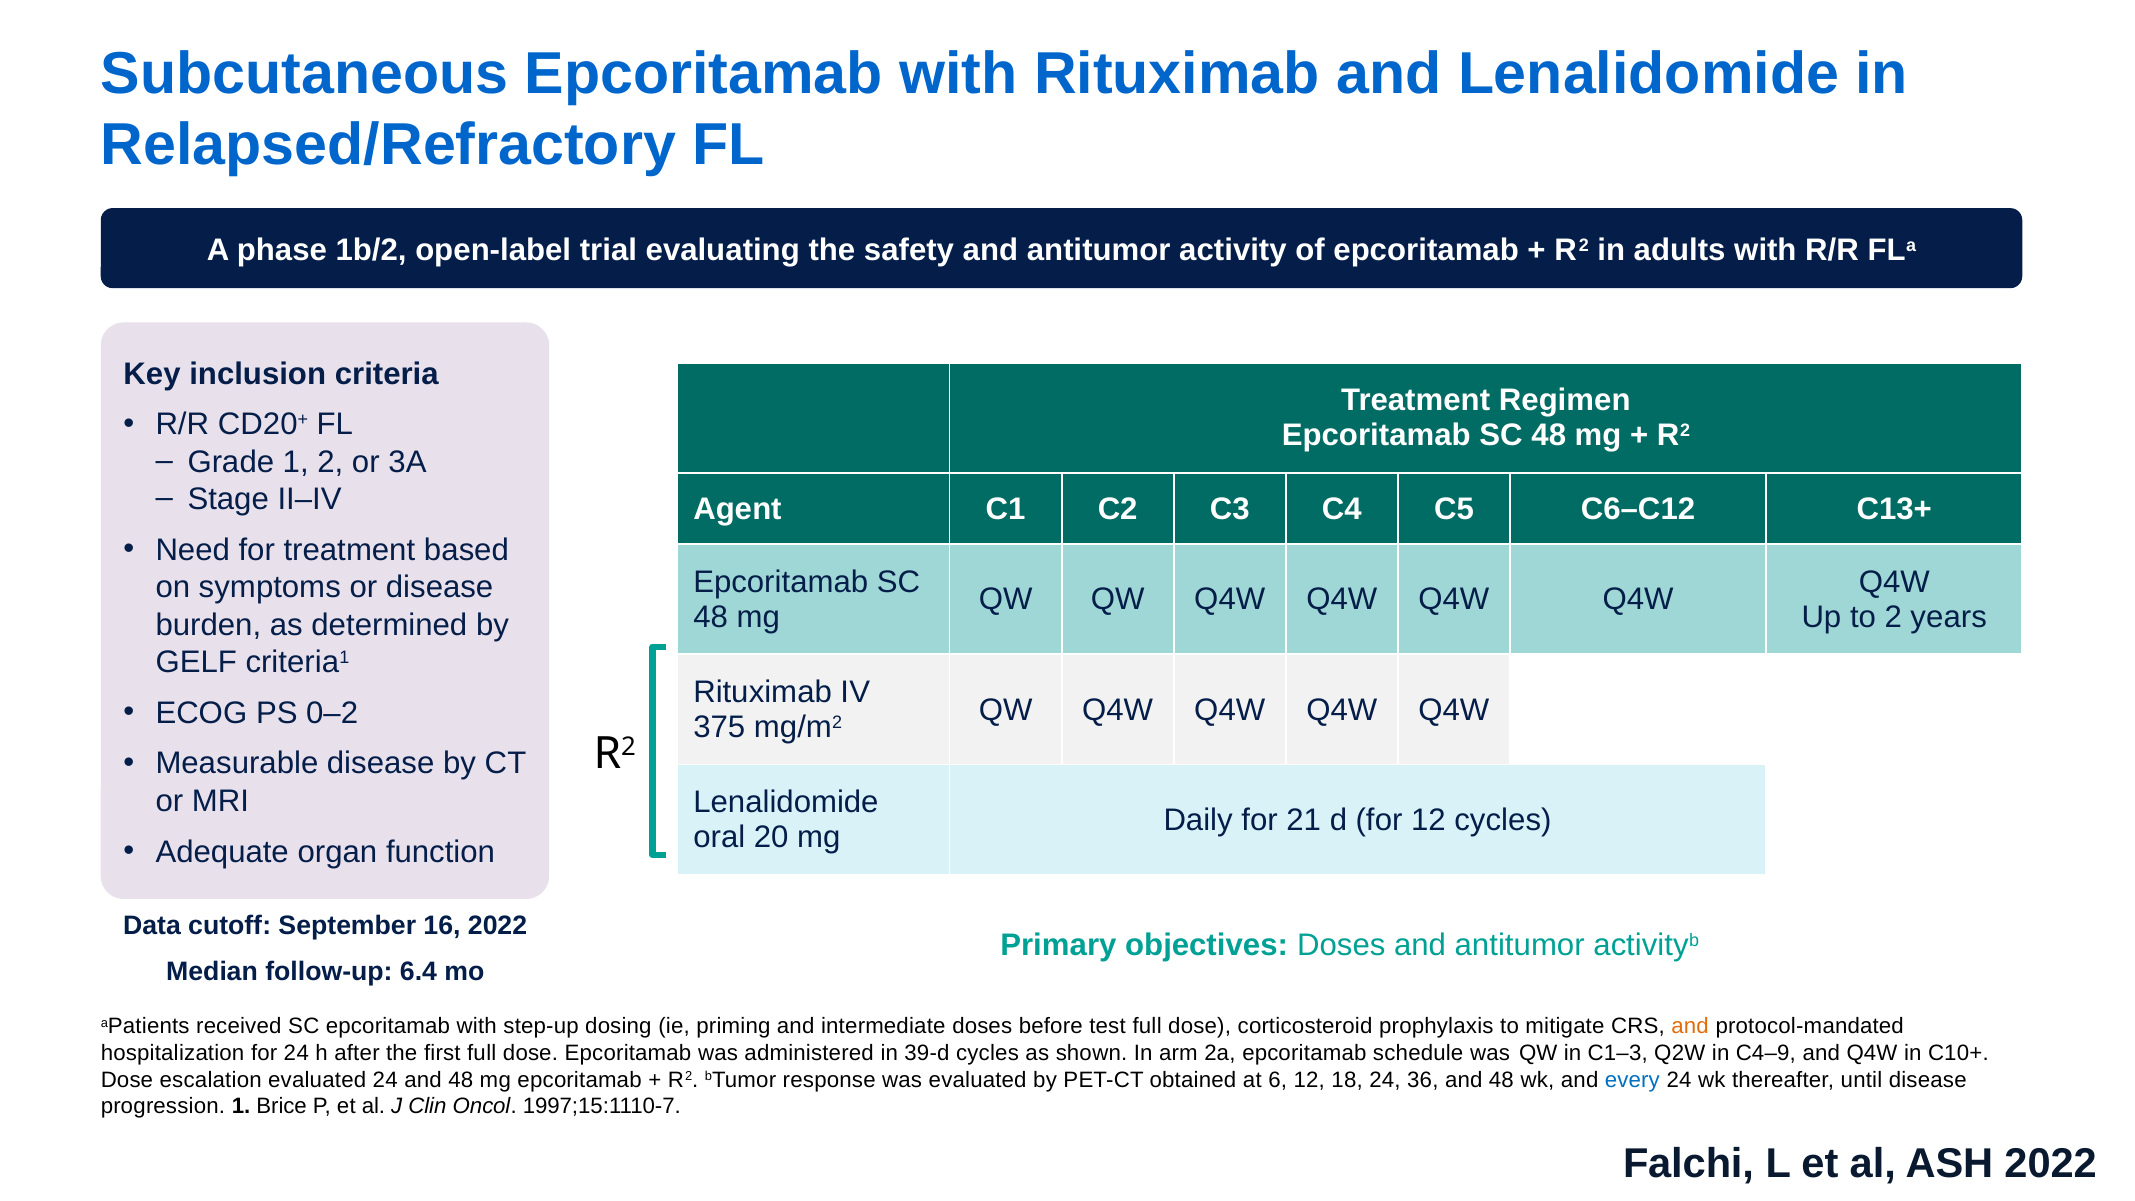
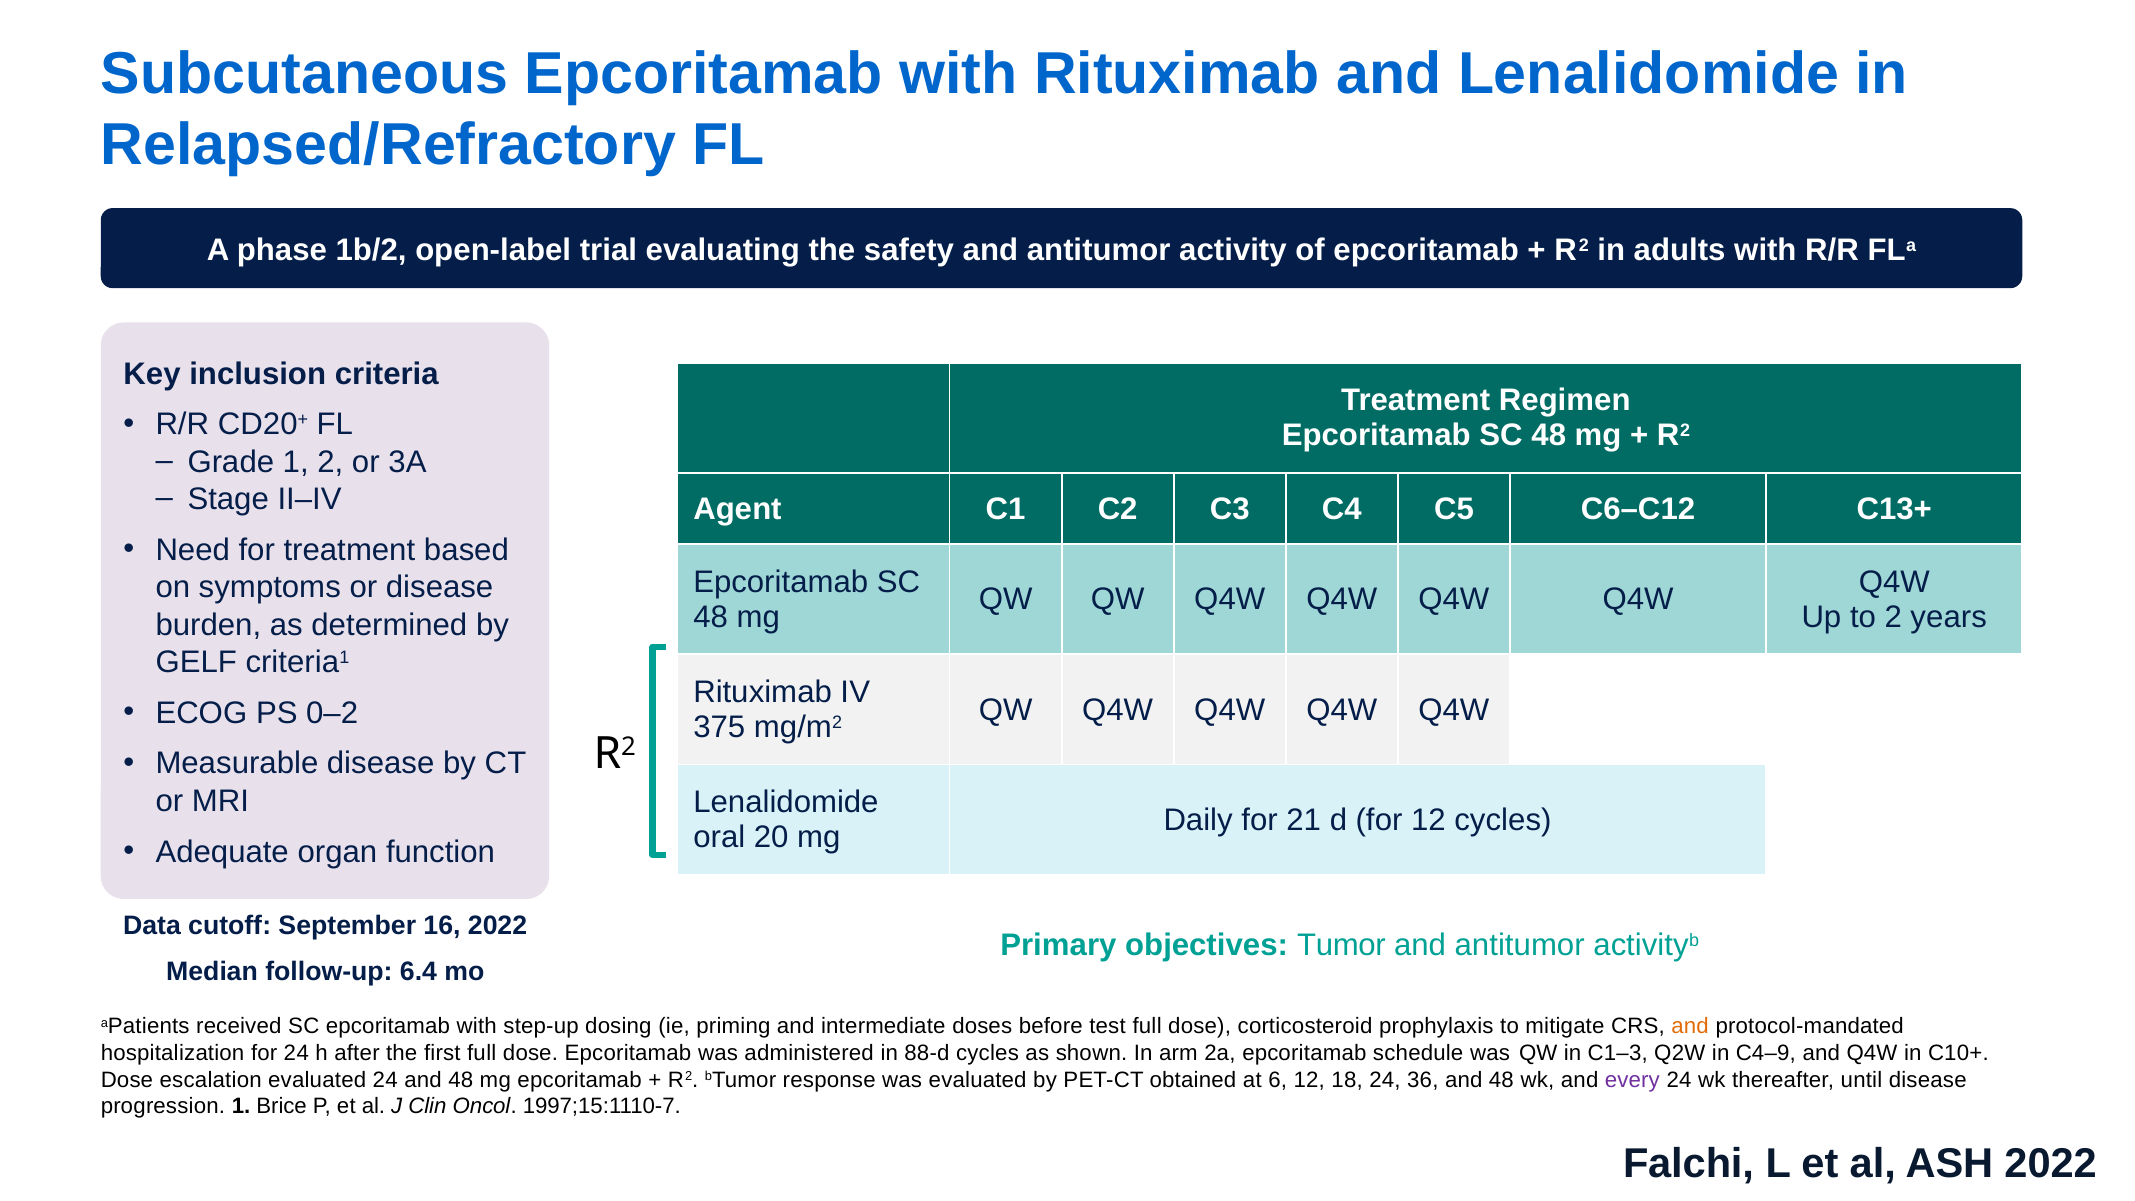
objectives Doses: Doses -> Tumor (1341, 945)
39-d: 39-d -> 88-d (927, 1053)
every colour: blue -> purple (1632, 1080)
